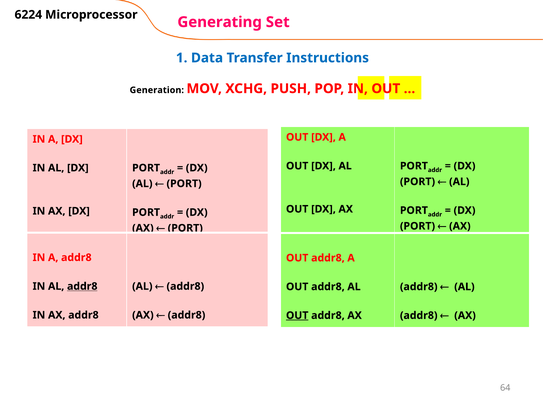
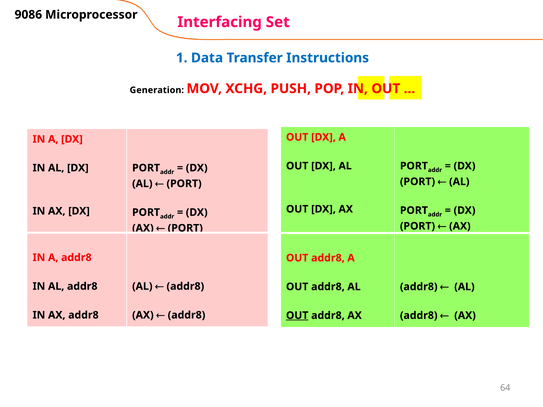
6224: 6224 -> 9086 (28, 15)
Generating: Generating -> Interfacing (220, 22)
addr8 underline: present -> none (82, 286)
